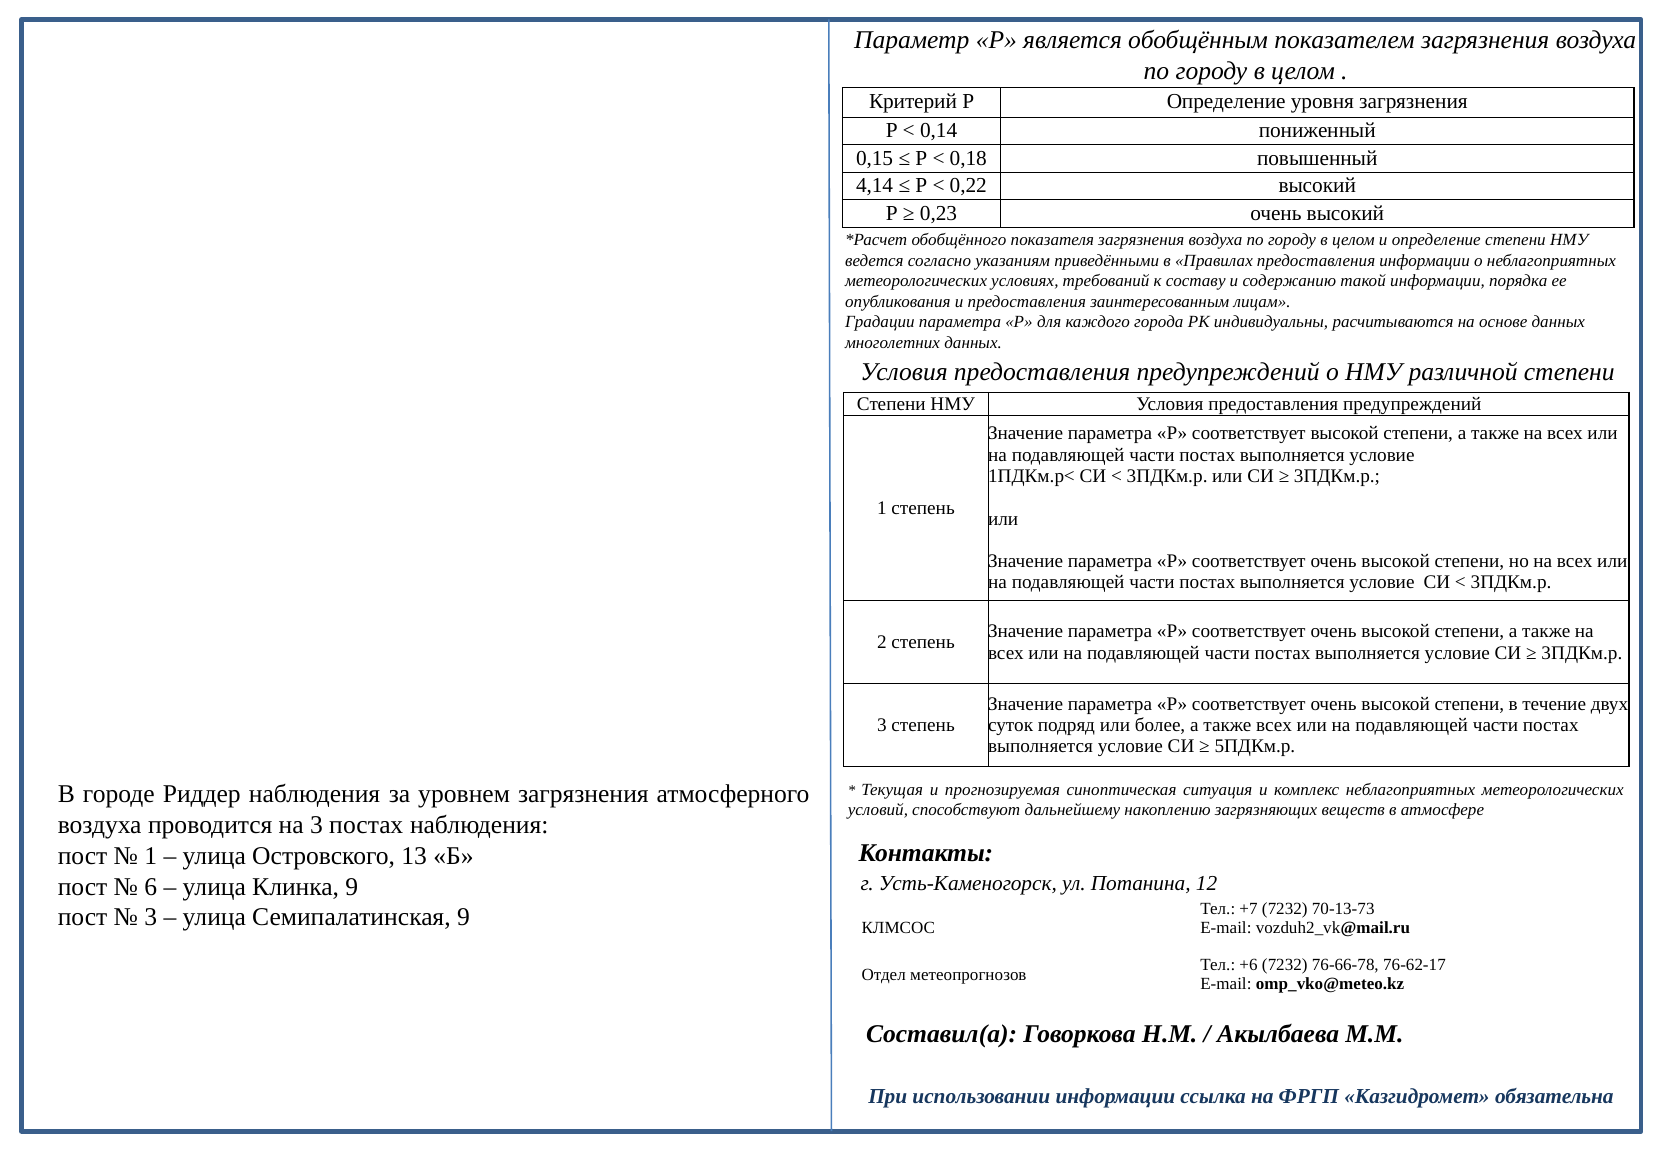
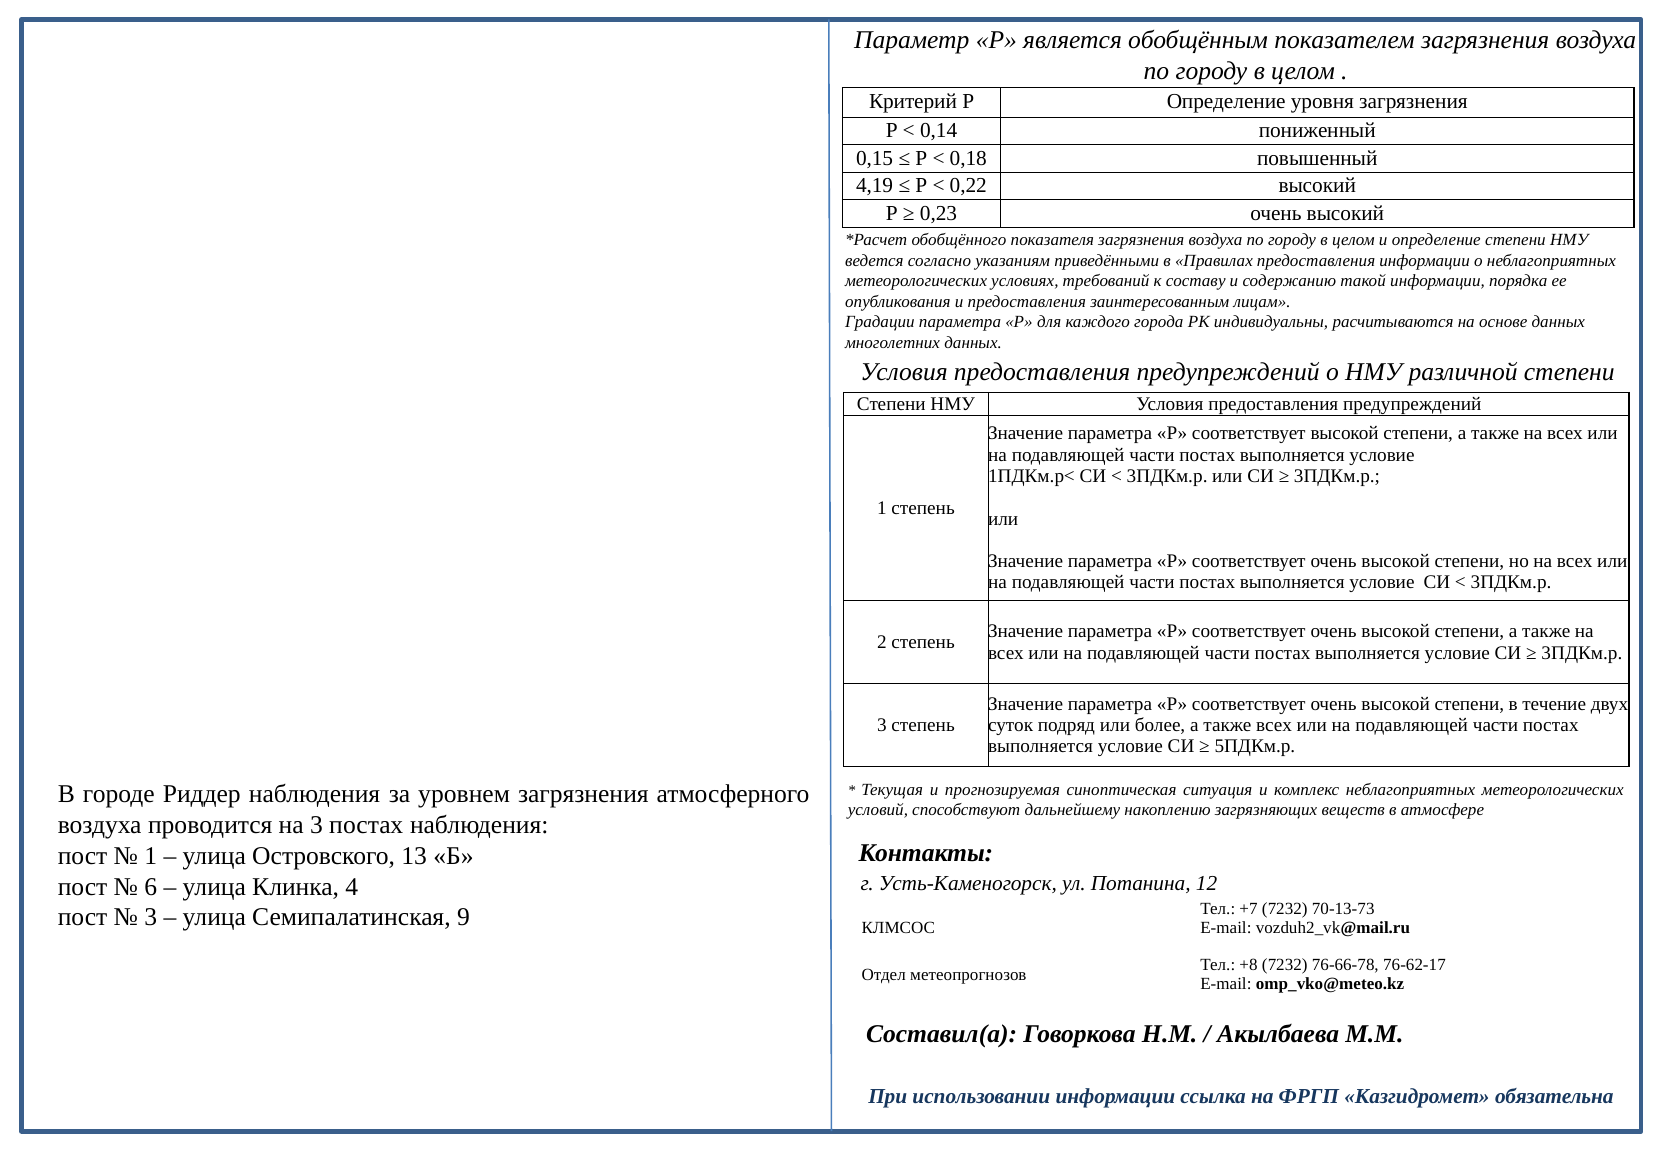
4,14: 4,14 -> 4,19 (875, 186)
Клинка 9: 9 -> 4 (352, 887)
+6: +6 -> +8 (1249, 965)
